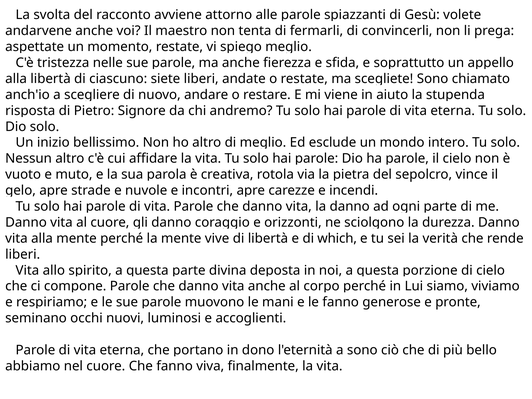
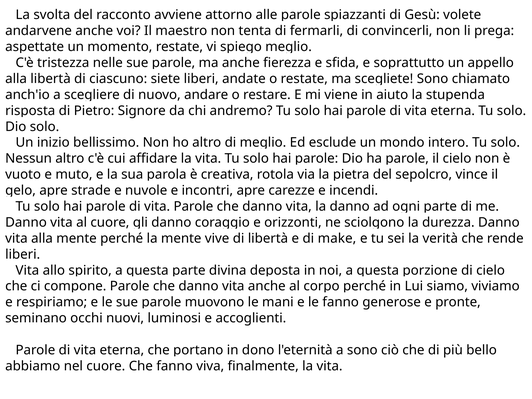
which: which -> make (337, 238)
